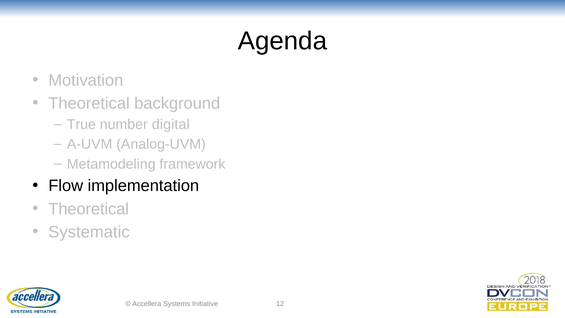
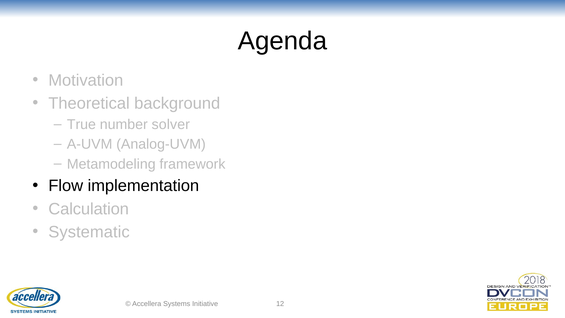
digital: digital -> solver (171, 124)
Theoretical: Theoretical -> Calculation (89, 209)
